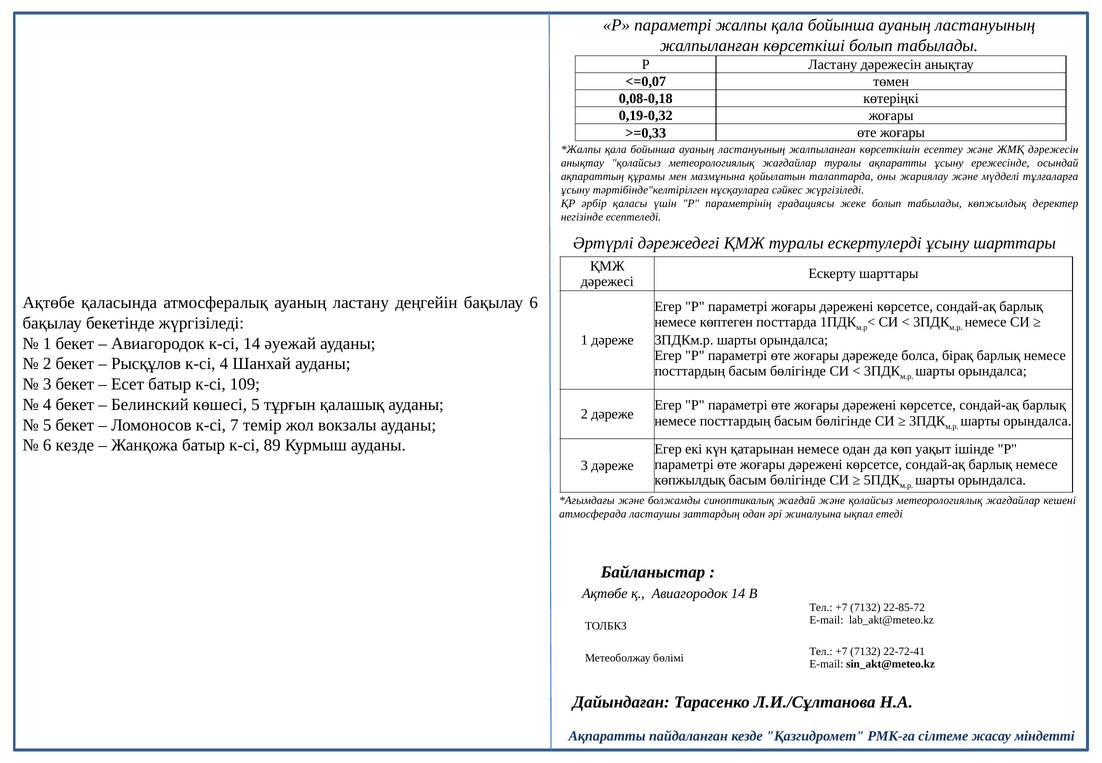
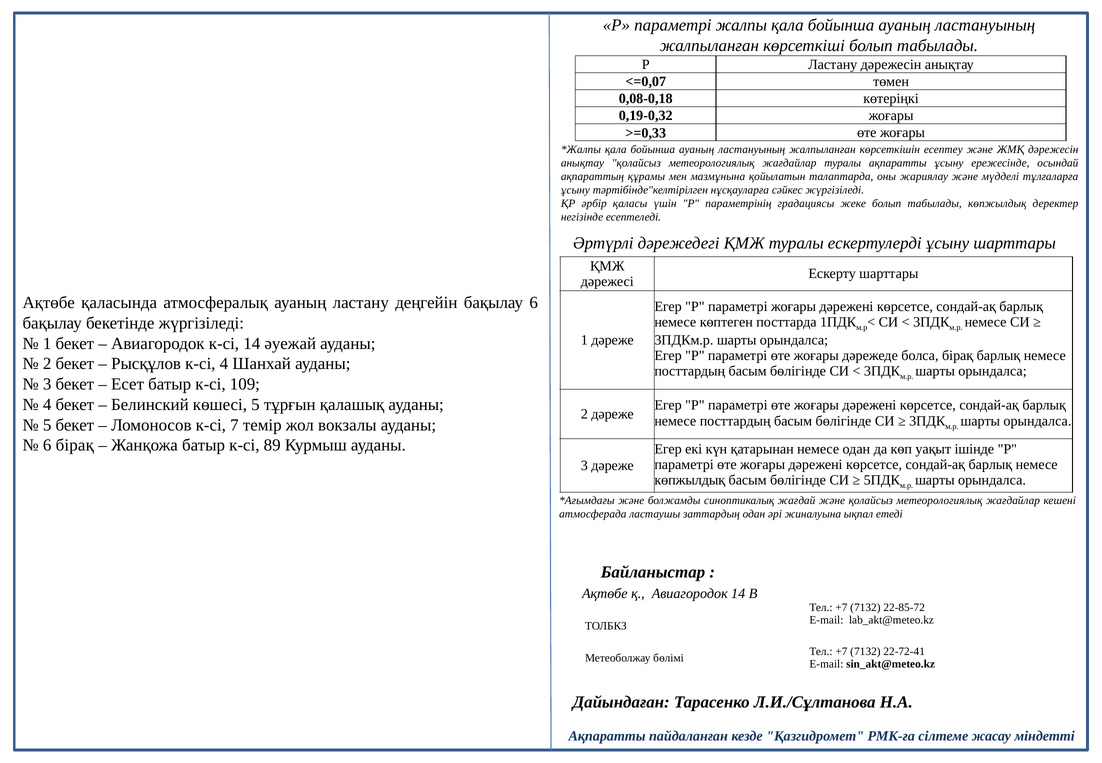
6 кезде: кезде -> бірақ (75, 445)
